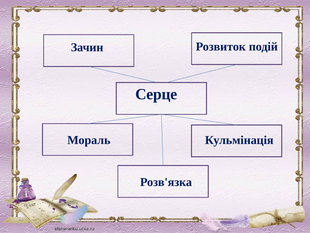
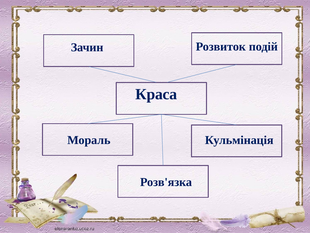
Серце: Серце -> Краса (156, 94)
